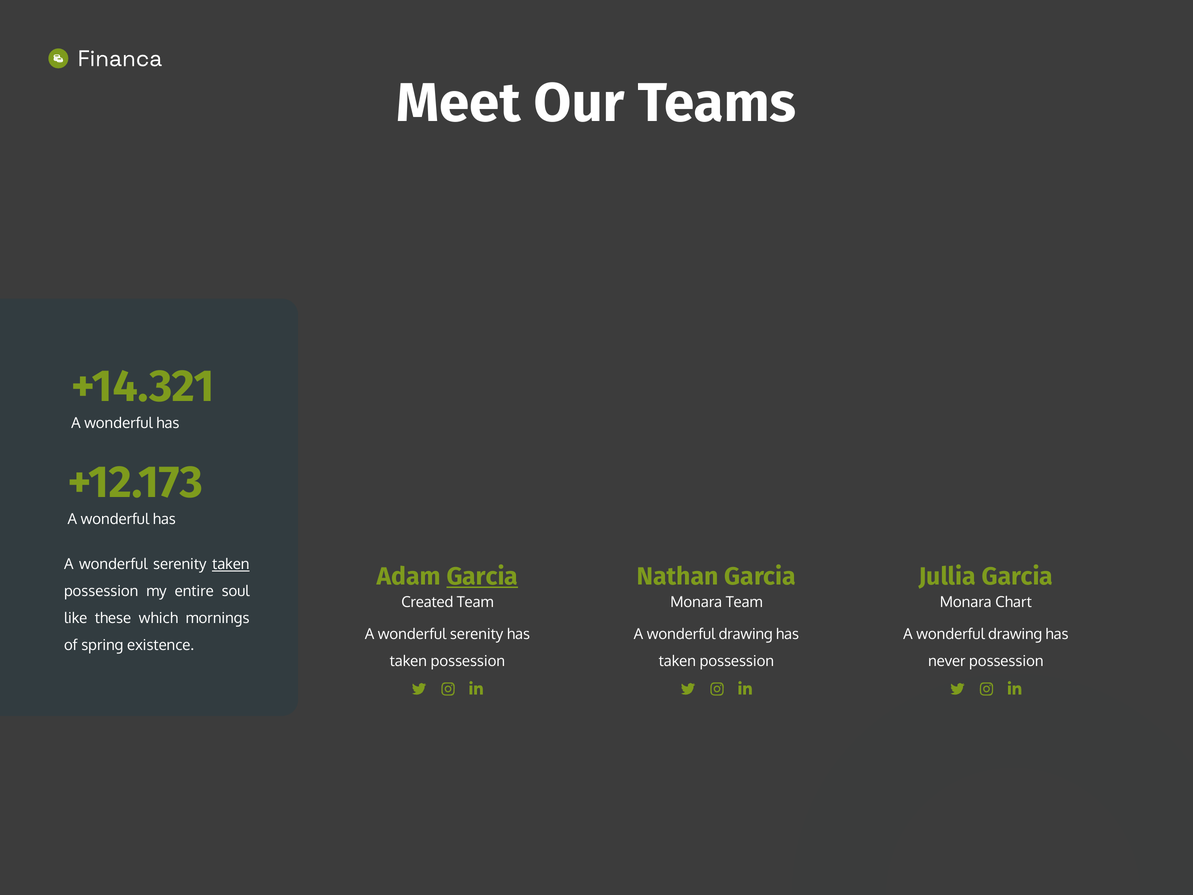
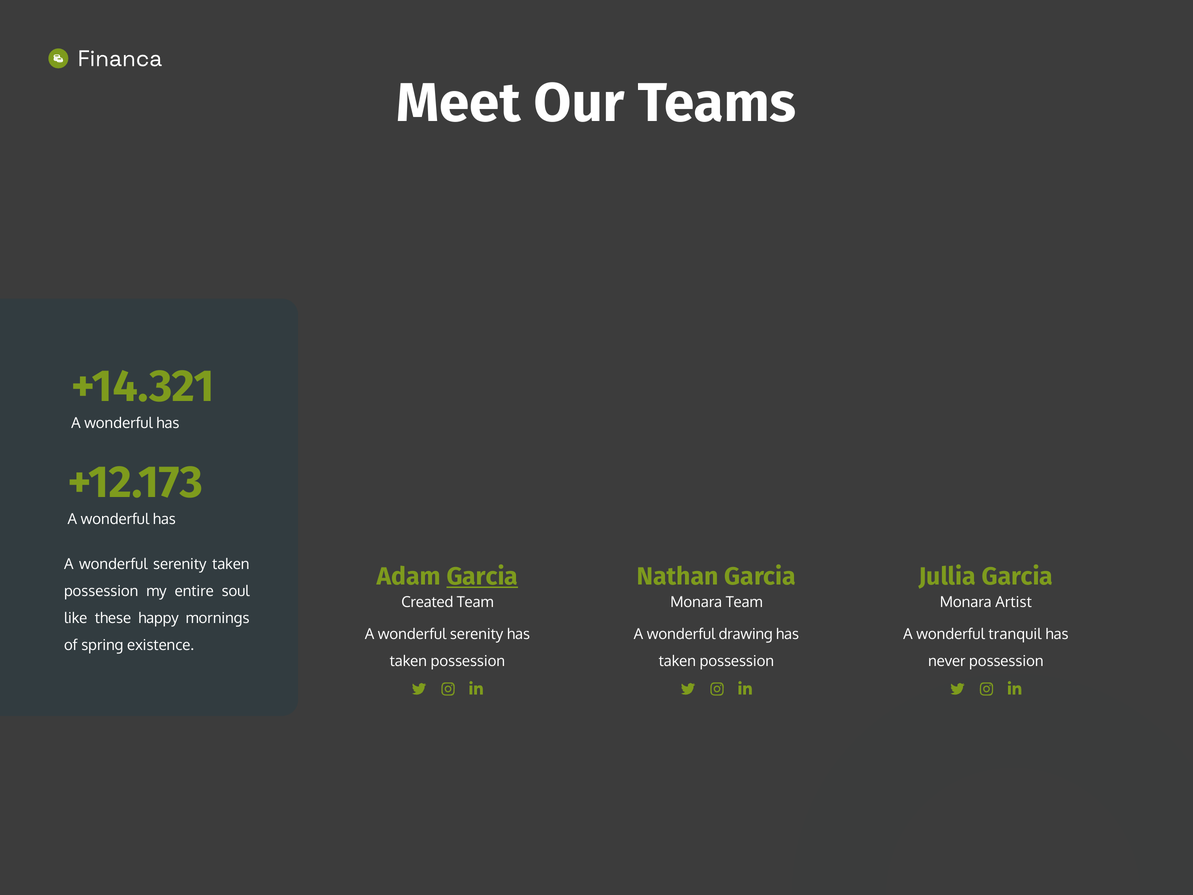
taken underline: present -> none (231, 564)
Chart: Chart -> Artist (1014, 602)
which: which -> happy (158, 618)
drawing: drawing -> tranquil (1015, 634)
